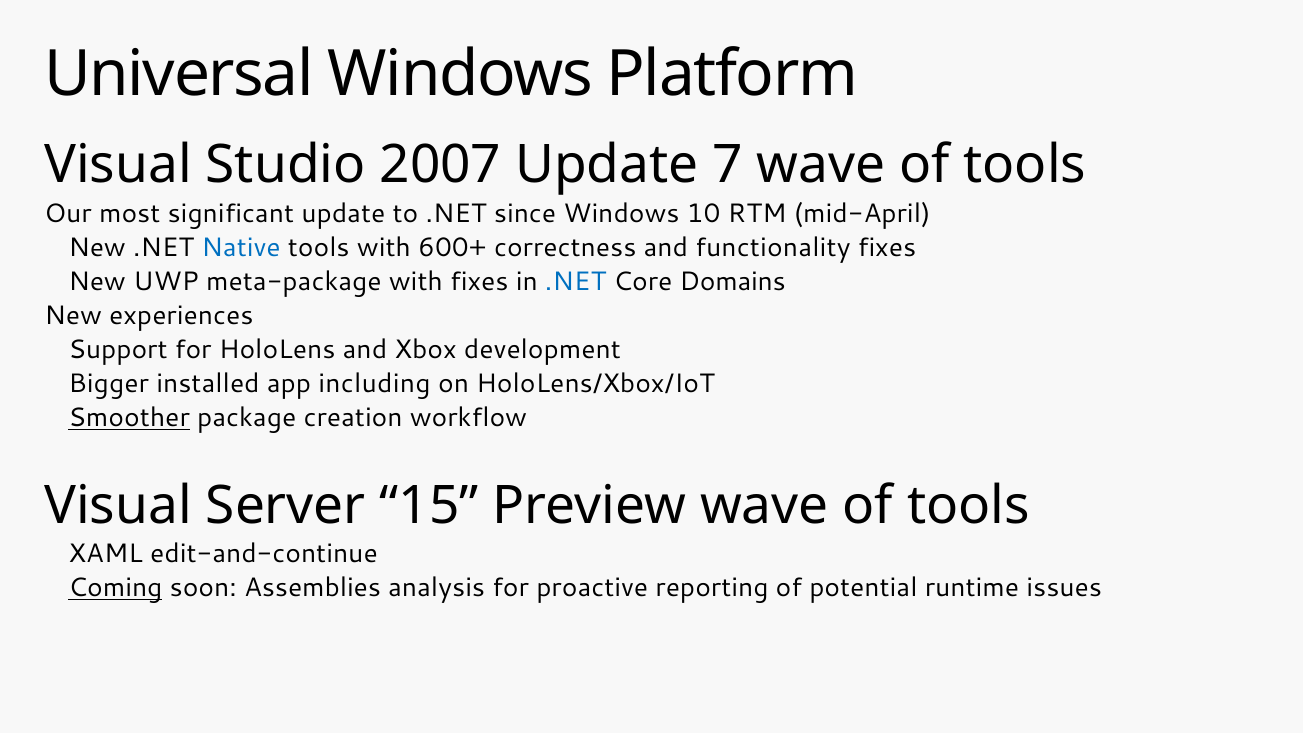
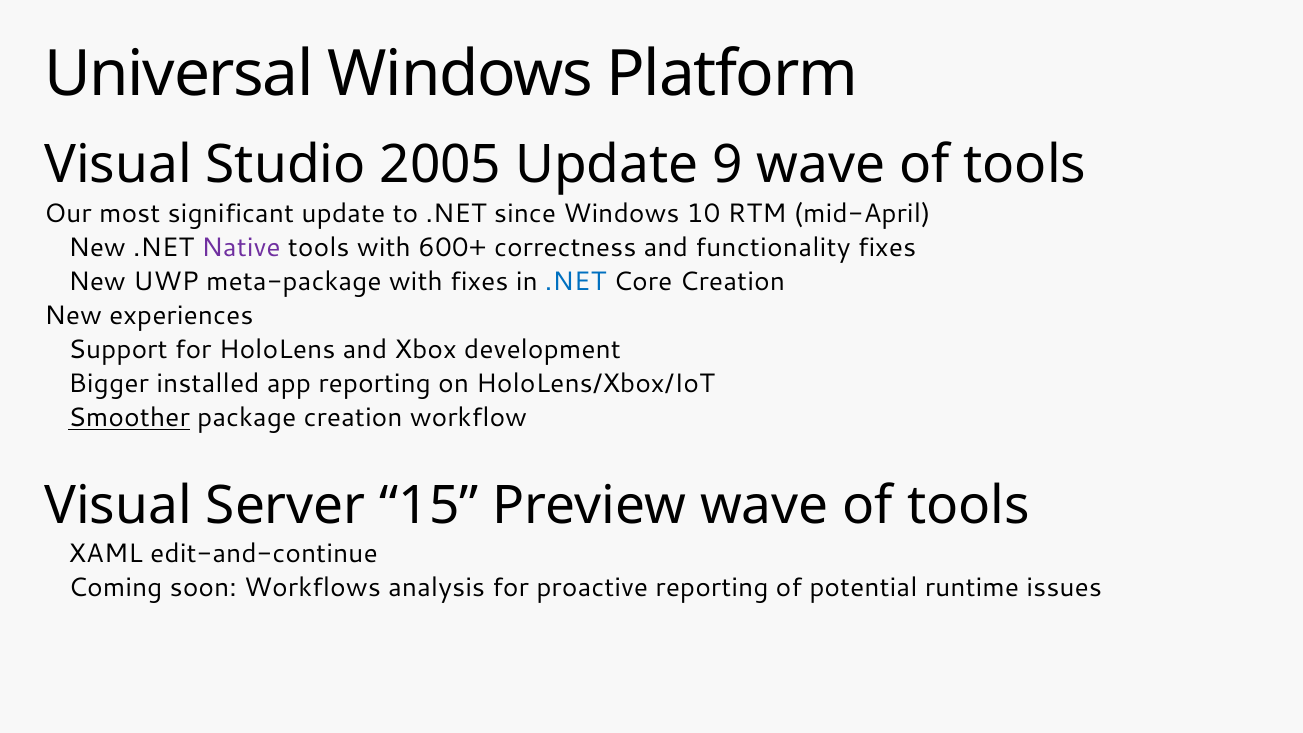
2007: 2007 -> 2005 (440, 165)
7: 7 -> 9 (728, 165)
Native colour: blue -> purple (241, 248)
Core Domains: Domains -> Creation (732, 282)
app including: including -> reporting (375, 384)
Coming underline: present -> none (115, 588)
Assemblies: Assemblies -> Workflows (312, 588)
